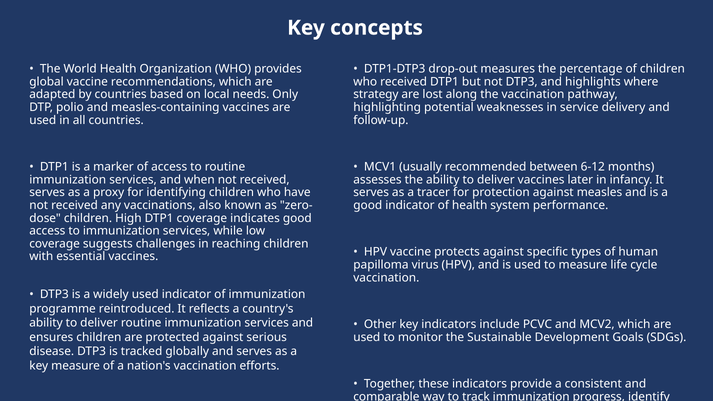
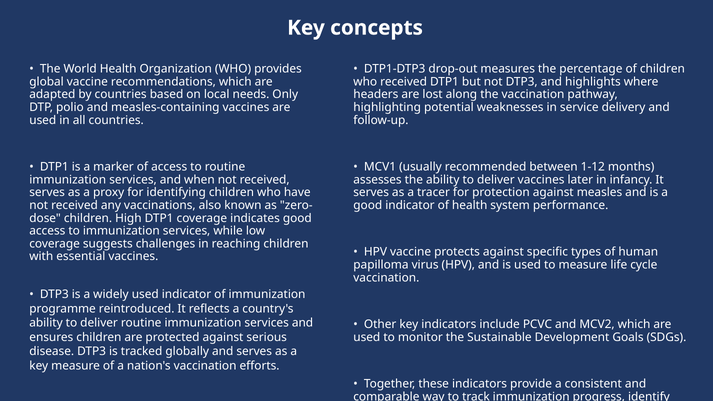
strategy: strategy -> headers (376, 95)
6-12: 6-12 -> 1-12 (593, 167)
